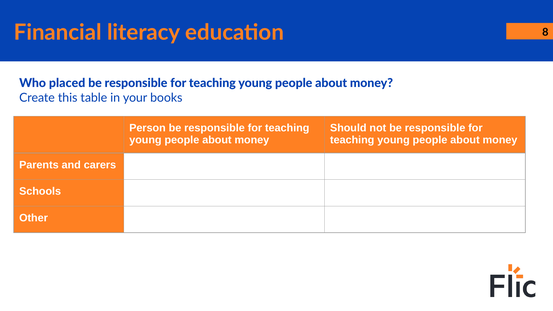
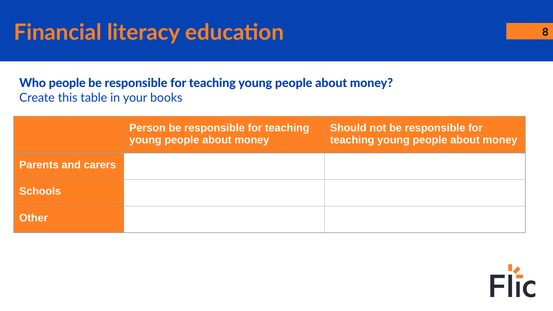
Who placed: placed -> people (67, 83)
